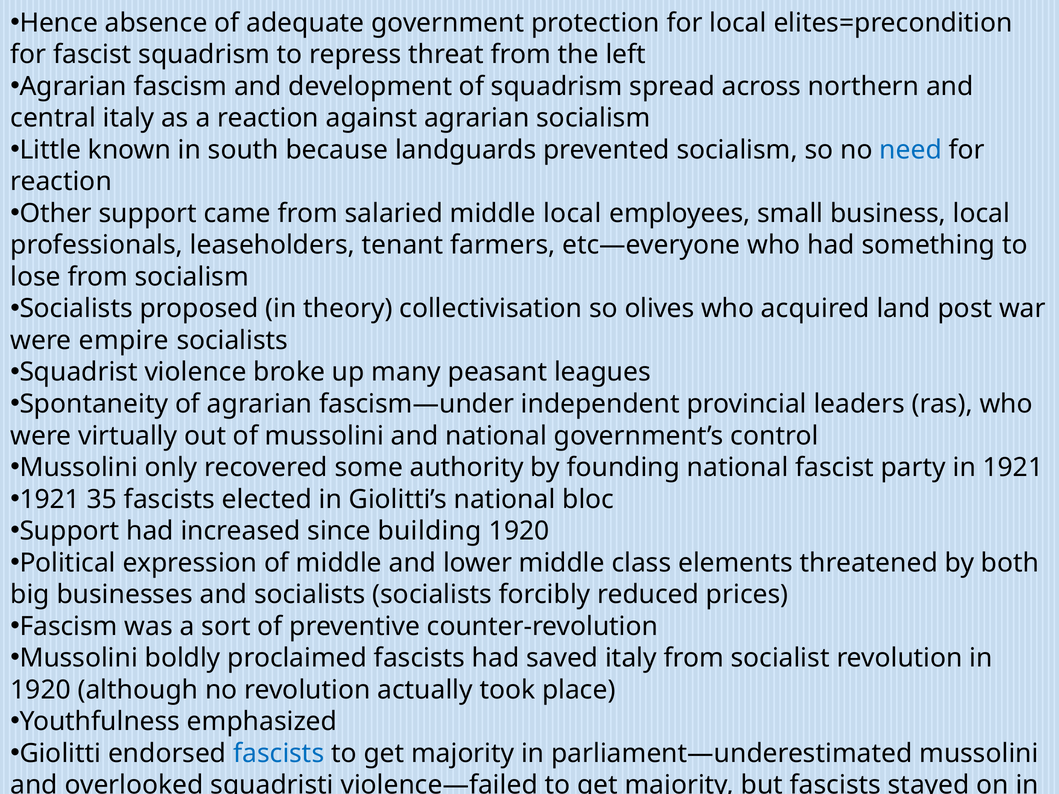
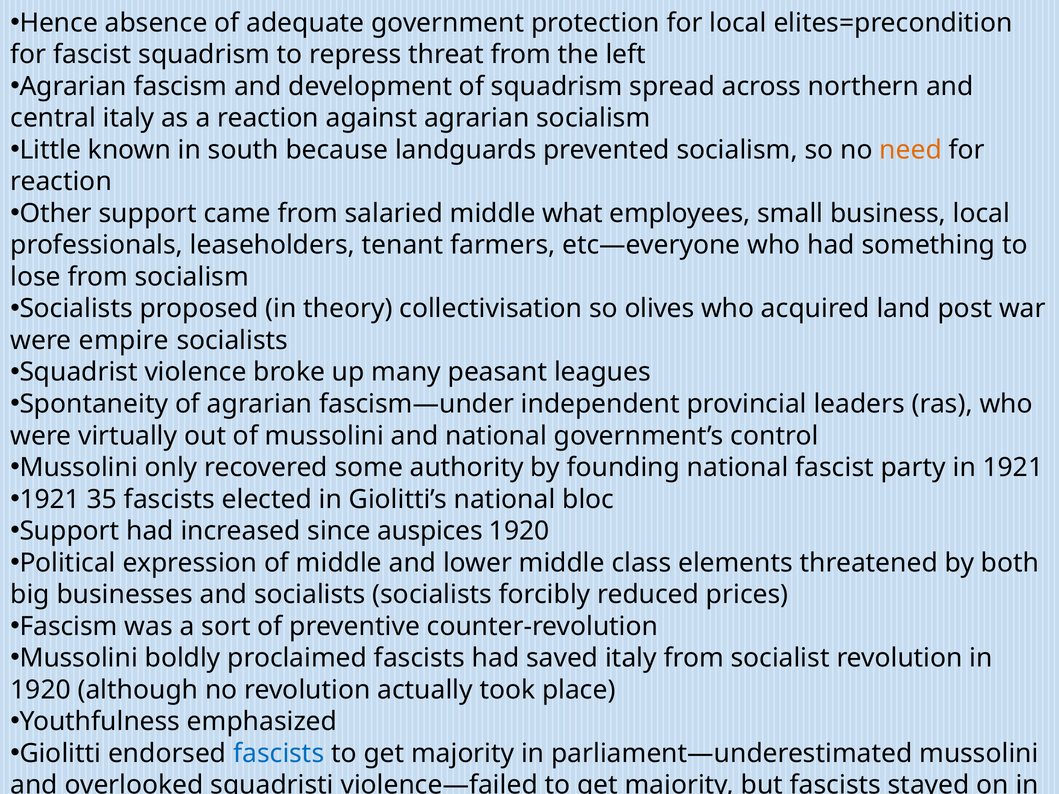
need colour: blue -> orange (911, 150)
middle local: local -> what (573, 214)
building: building -> auspices (430, 531)
